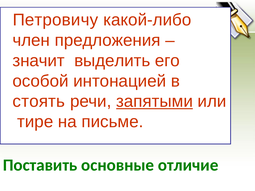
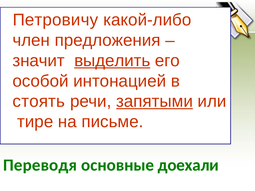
выделить underline: none -> present (112, 61)
Поставить: Поставить -> Переводя (40, 165)
отличие: отличие -> доехали (188, 165)
